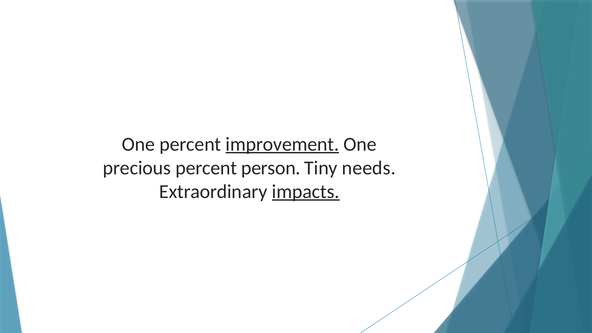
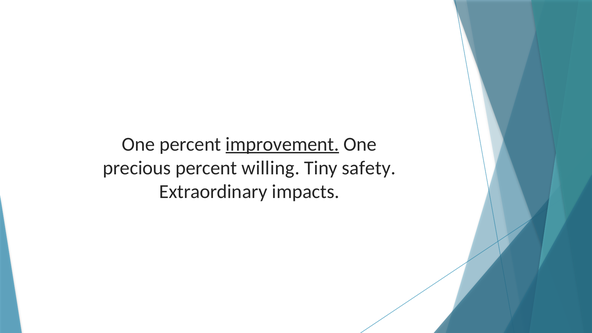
person: person -> willing (271, 168)
needs: needs -> safety (369, 168)
impacts underline: present -> none (306, 192)
